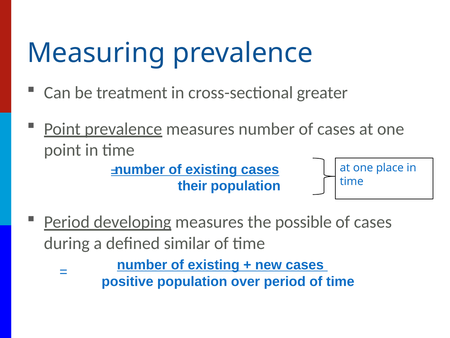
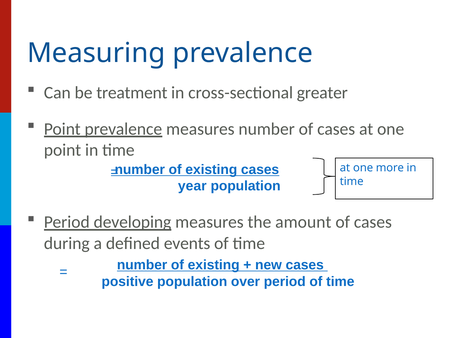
place: place -> more (390, 168)
their: their -> year (192, 186)
possible: possible -> amount (303, 222)
similar: similar -> events (187, 243)
